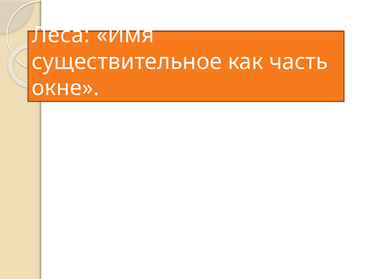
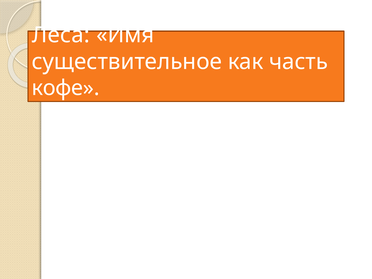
окне: окне -> кофе (66, 88)
